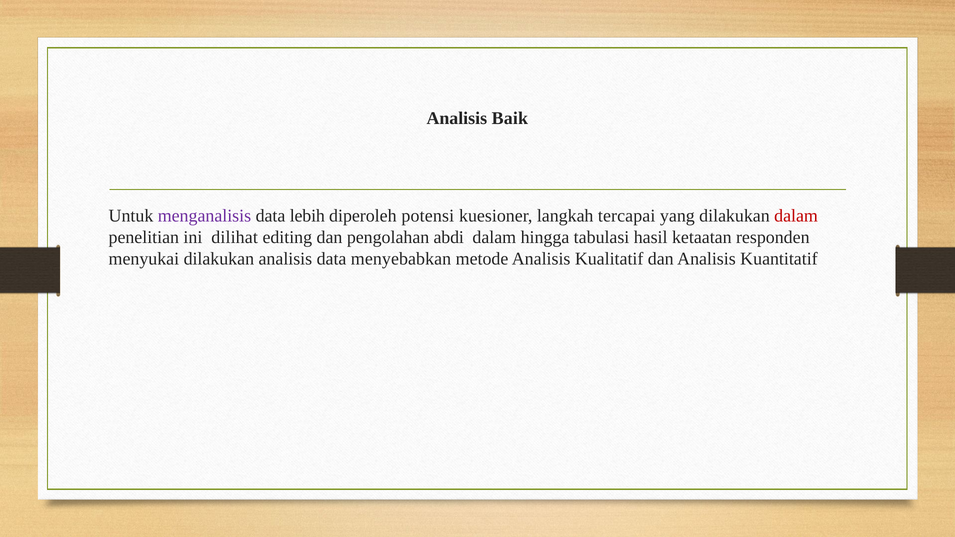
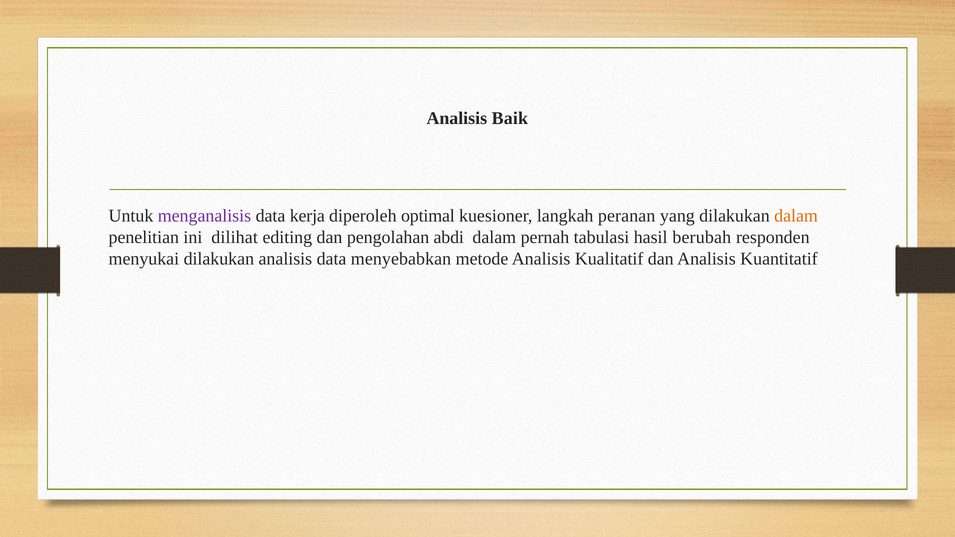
lebih: lebih -> kerja (307, 216)
potensi: potensi -> optimal (428, 216)
tercapai: tercapai -> peranan (627, 216)
dalam colour: red -> orange (796, 216)
hingga: hingga -> pernah (545, 237)
ketaatan: ketaatan -> berubah (702, 237)
